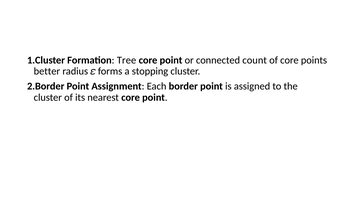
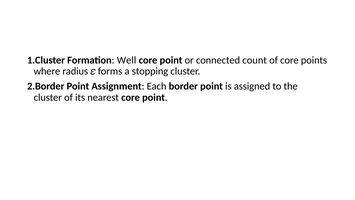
Tree: Tree -> Well (127, 60)
better: better -> where (47, 71)
